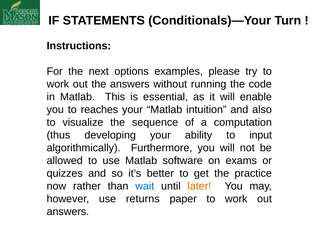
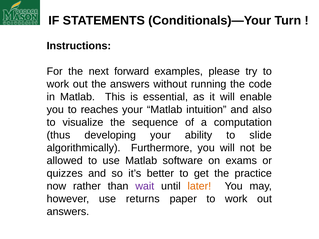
options: options -> forward (132, 71)
input: input -> slide (261, 135)
wait colour: blue -> purple (145, 186)
